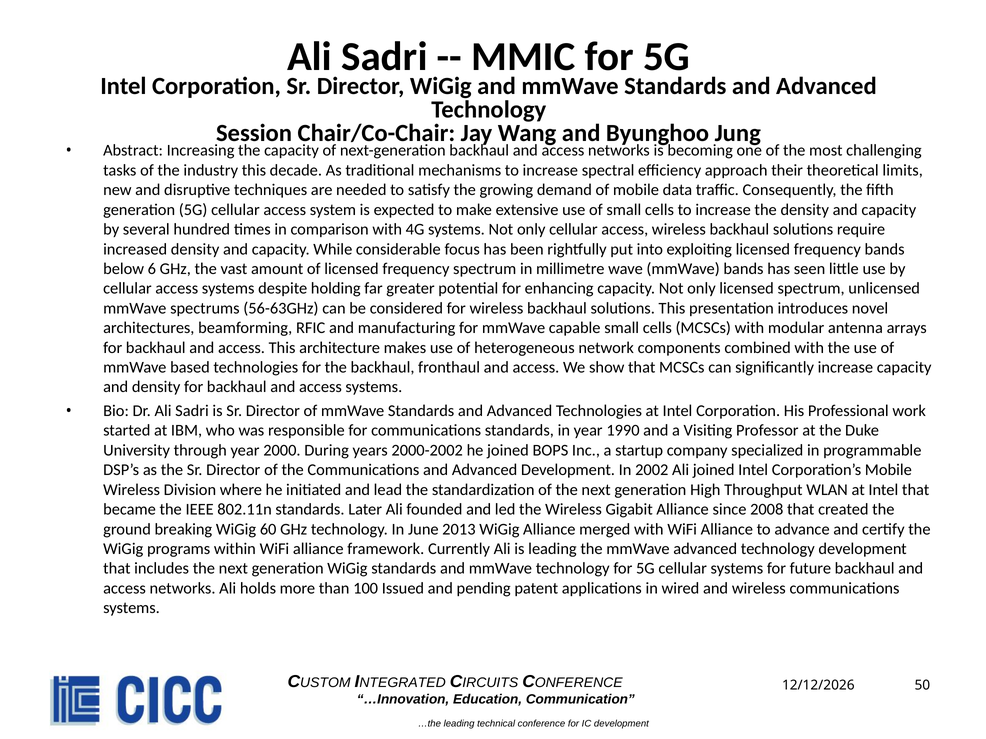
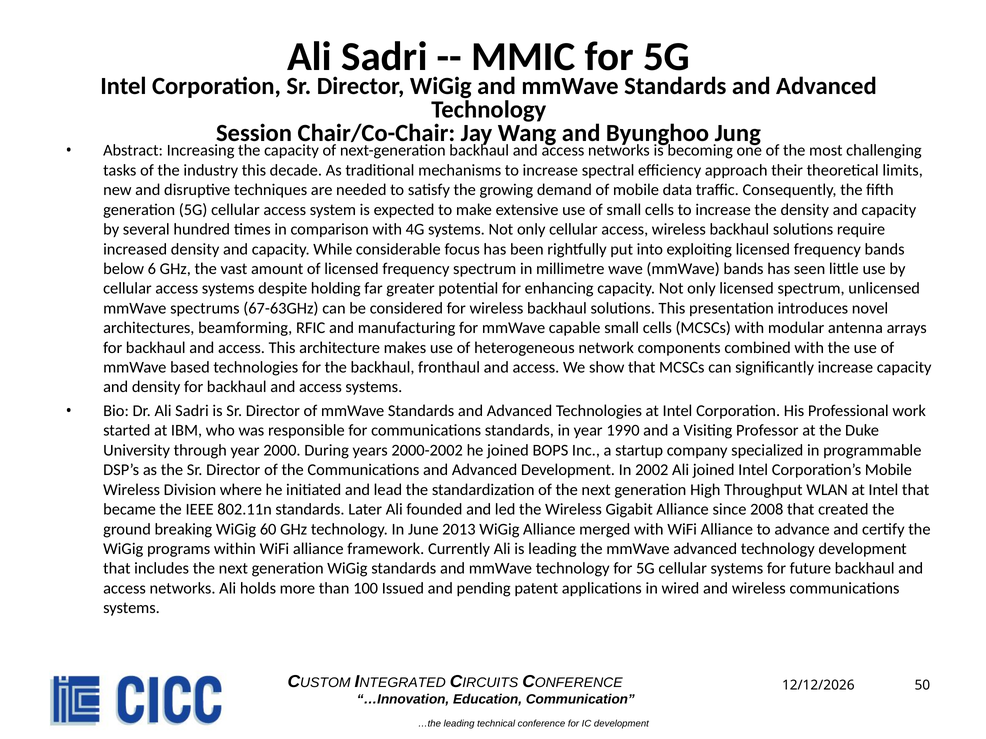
56-63GHz: 56-63GHz -> 67-63GHz (281, 308)
